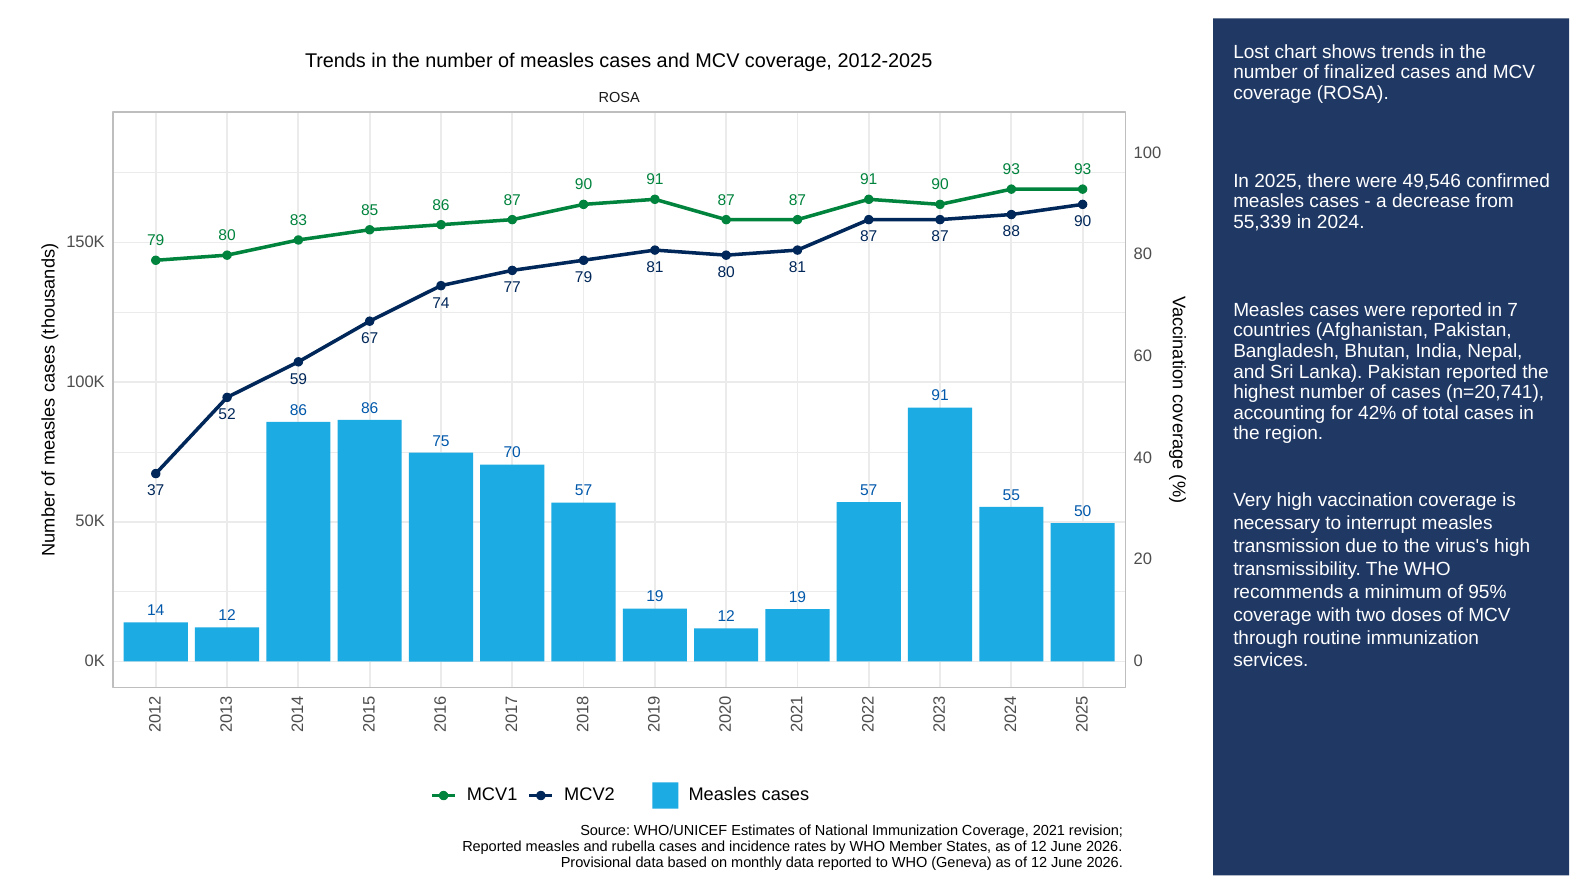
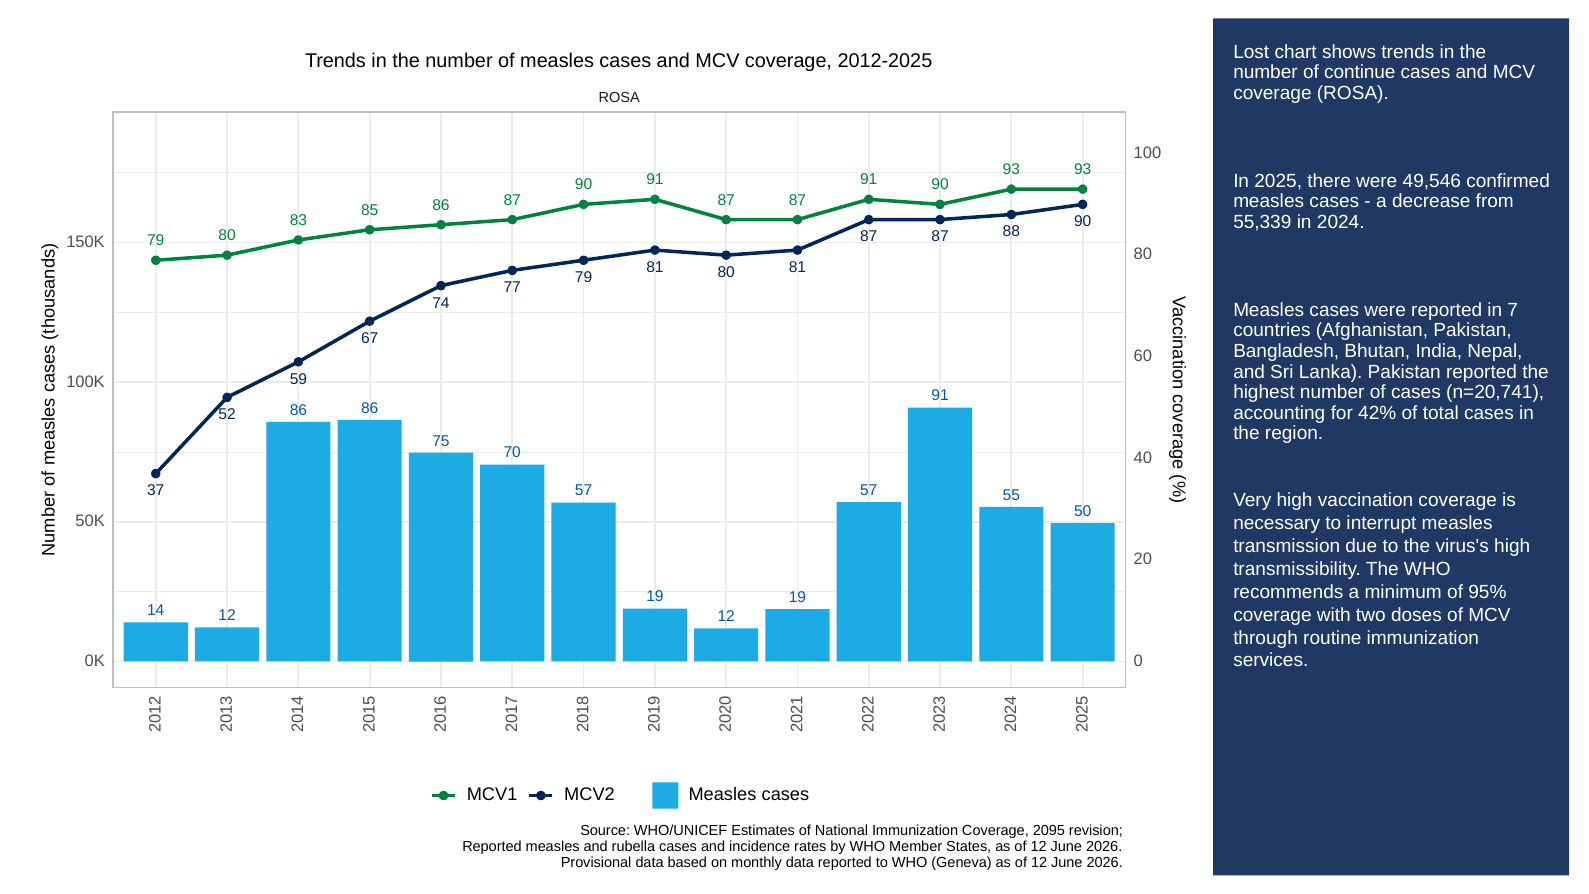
finalized: finalized -> continue (1360, 72)
2021: 2021 -> 2095 (1049, 831)
